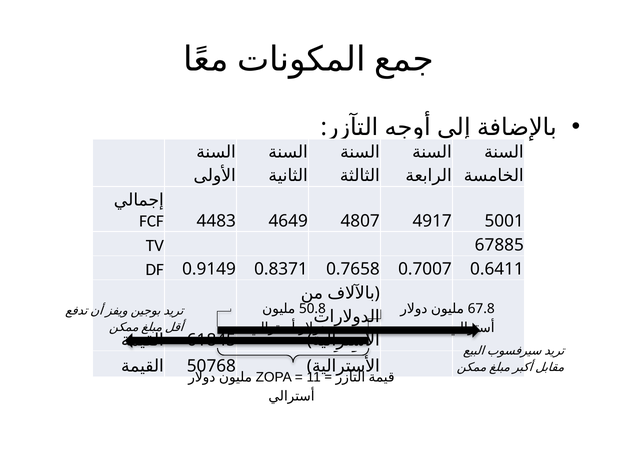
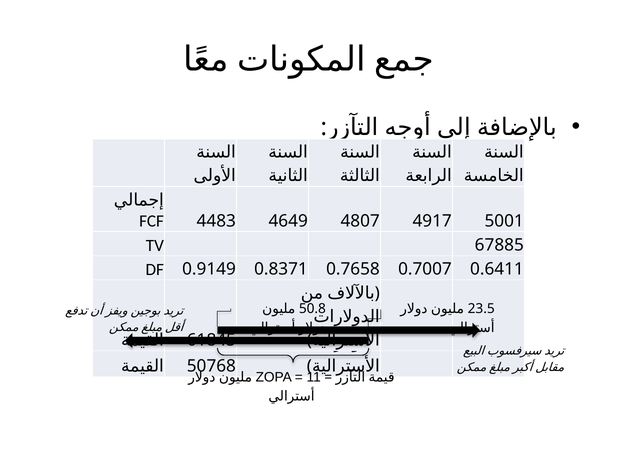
67.8: 67.8 -> 23.5 (481, 309)
